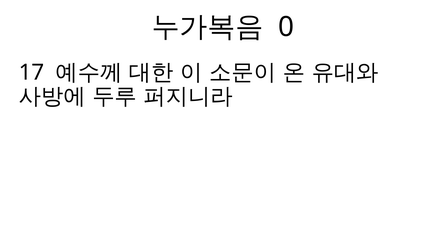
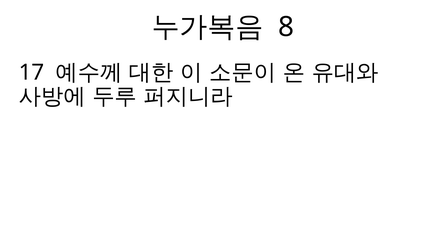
0: 0 -> 8 (286, 27)
